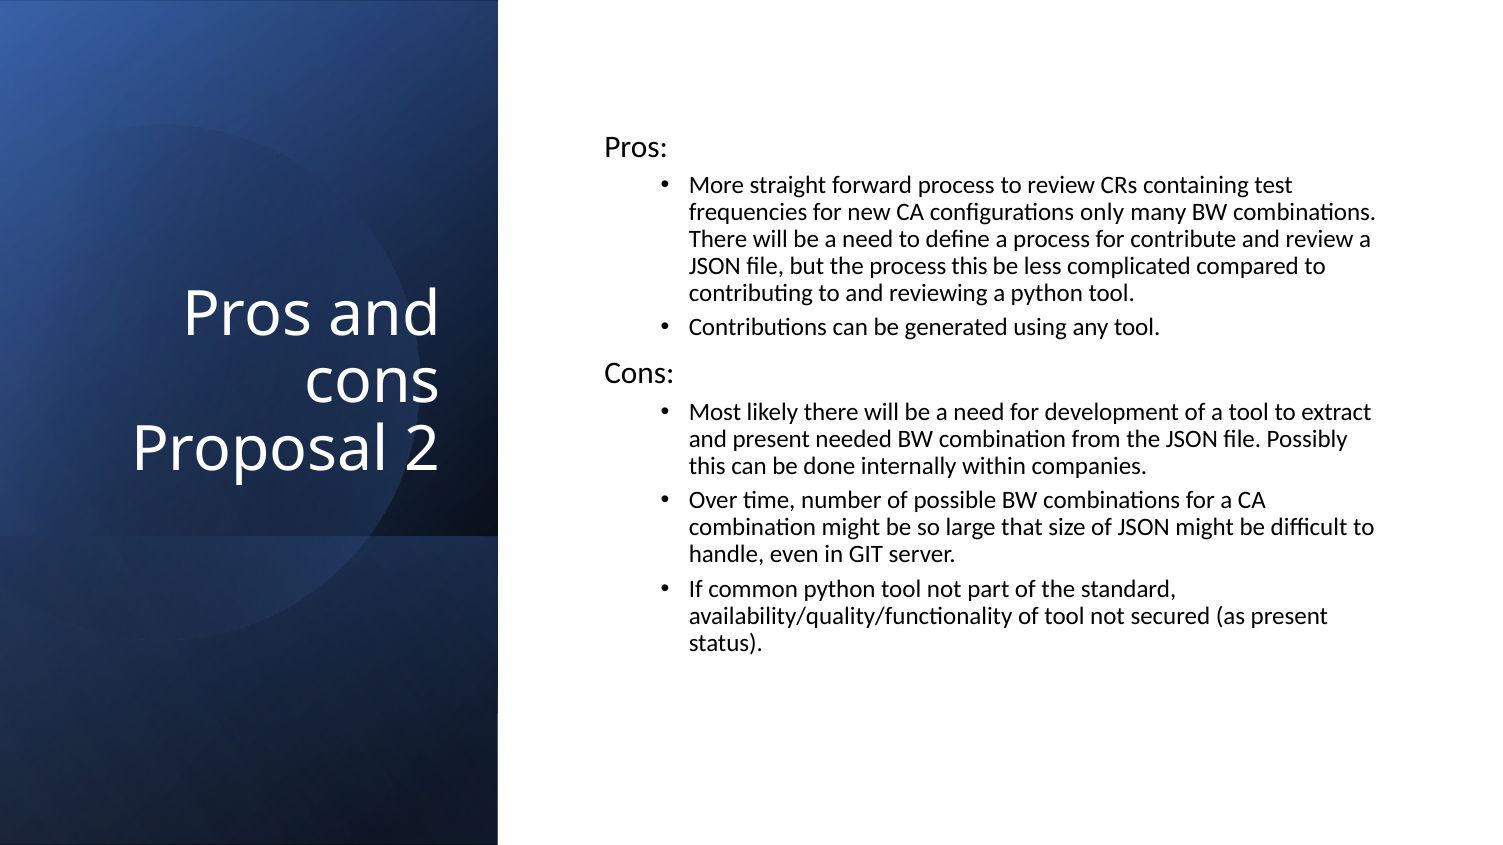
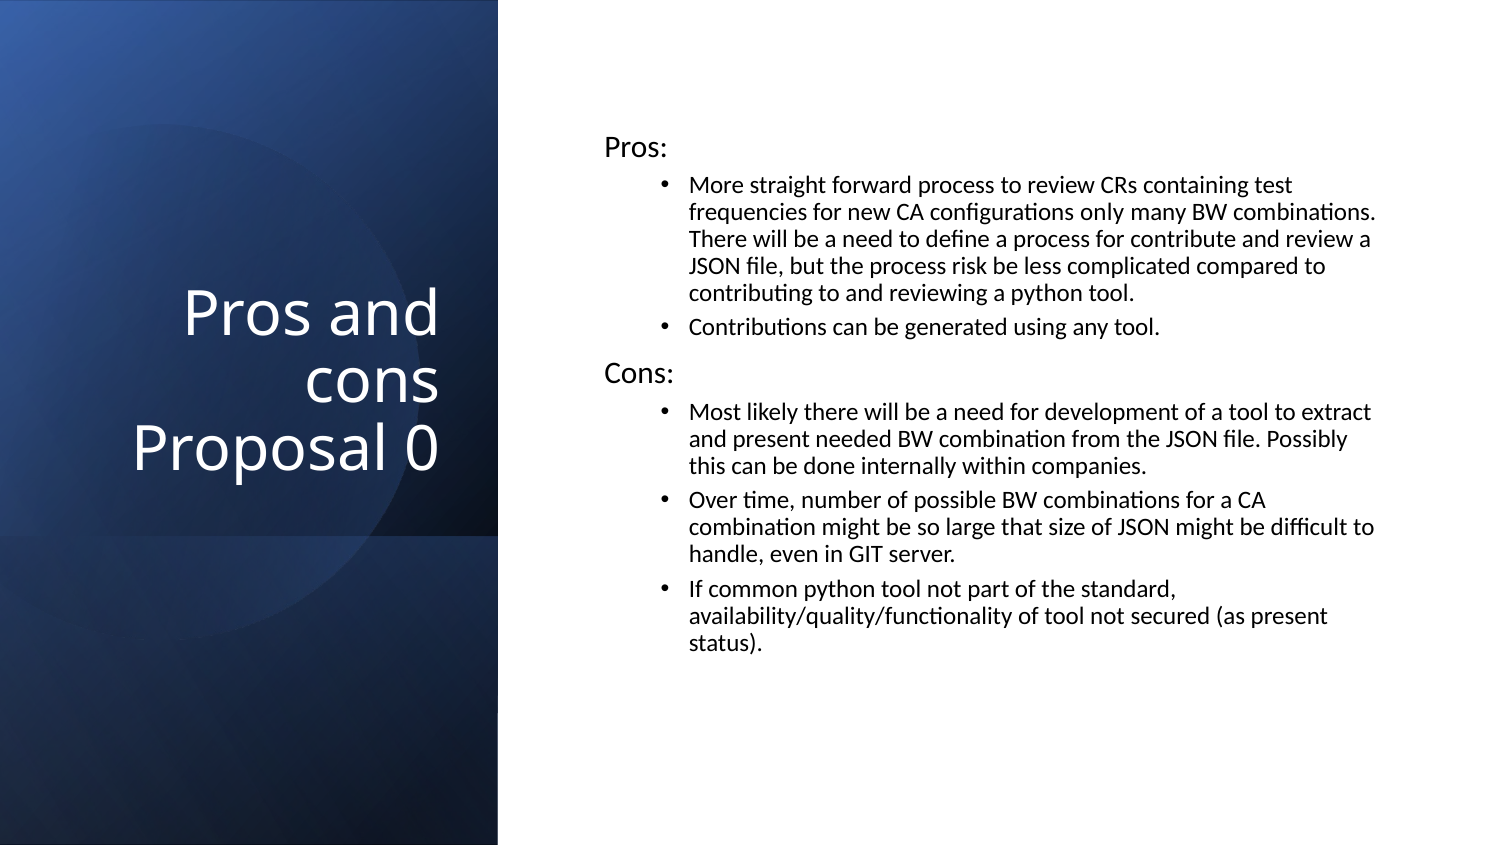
process this: this -> risk (970, 266)
2: 2 -> 0 (423, 450)
